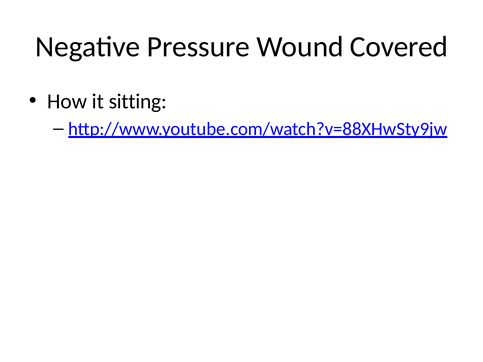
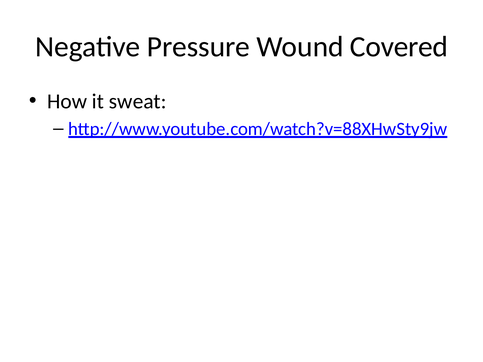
sitting: sitting -> sweat (138, 101)
